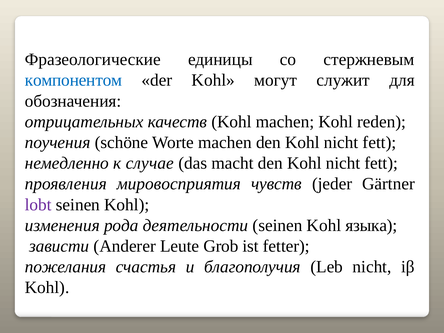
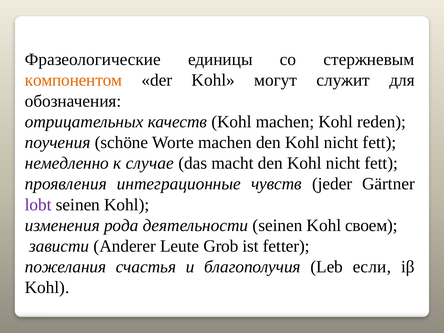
компонентом colour: blue -> orange (73, 80)
мировосприятия: мировосприятия -> интеграционные (179, 184)
языка: языка -> своем (371, 225)
Leb nicht: nicht -> если (372, 267)
